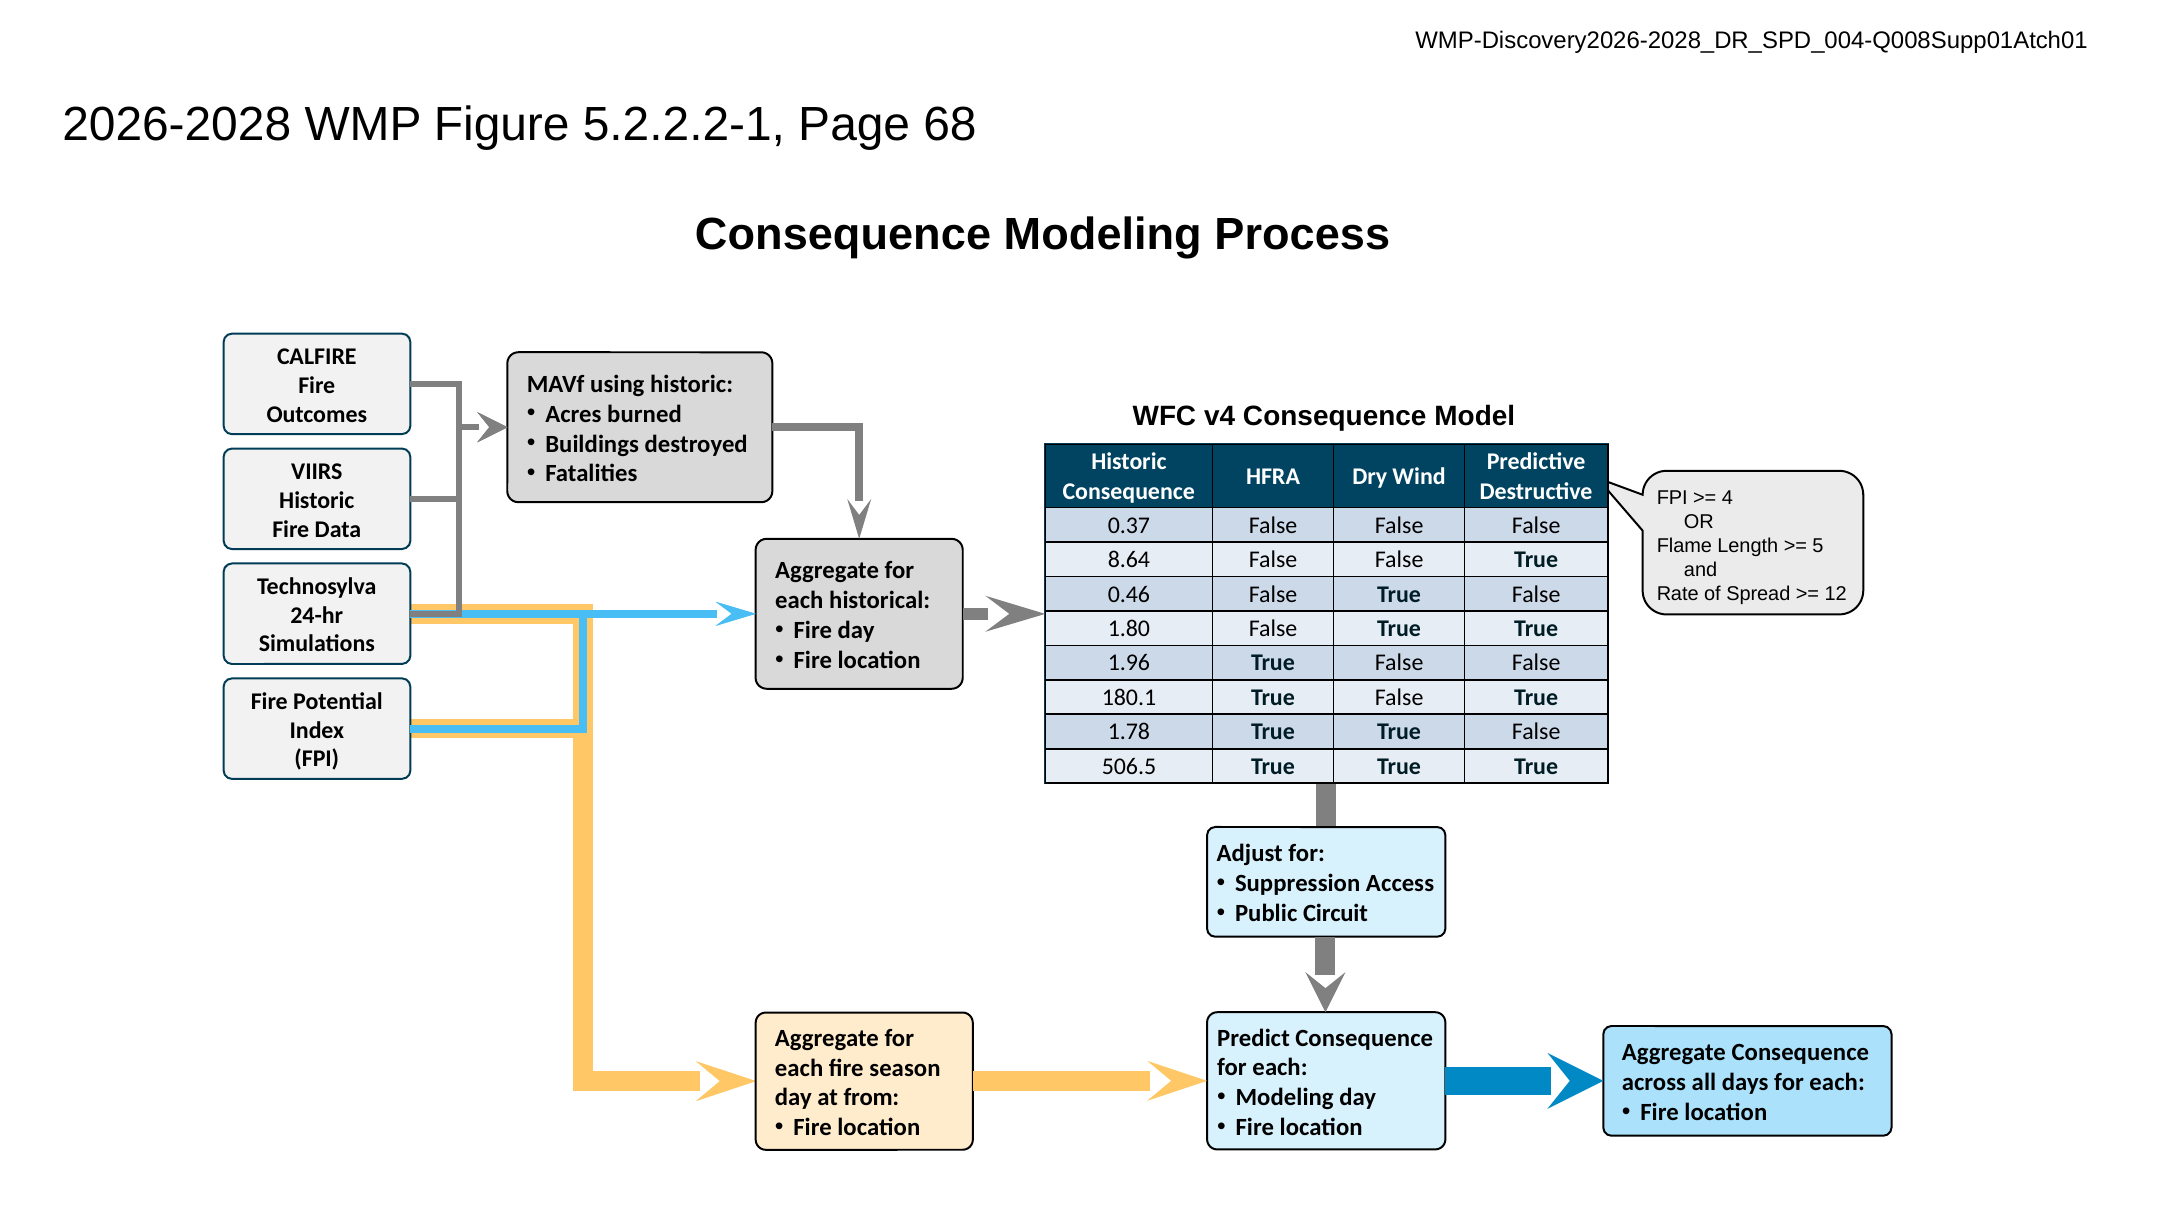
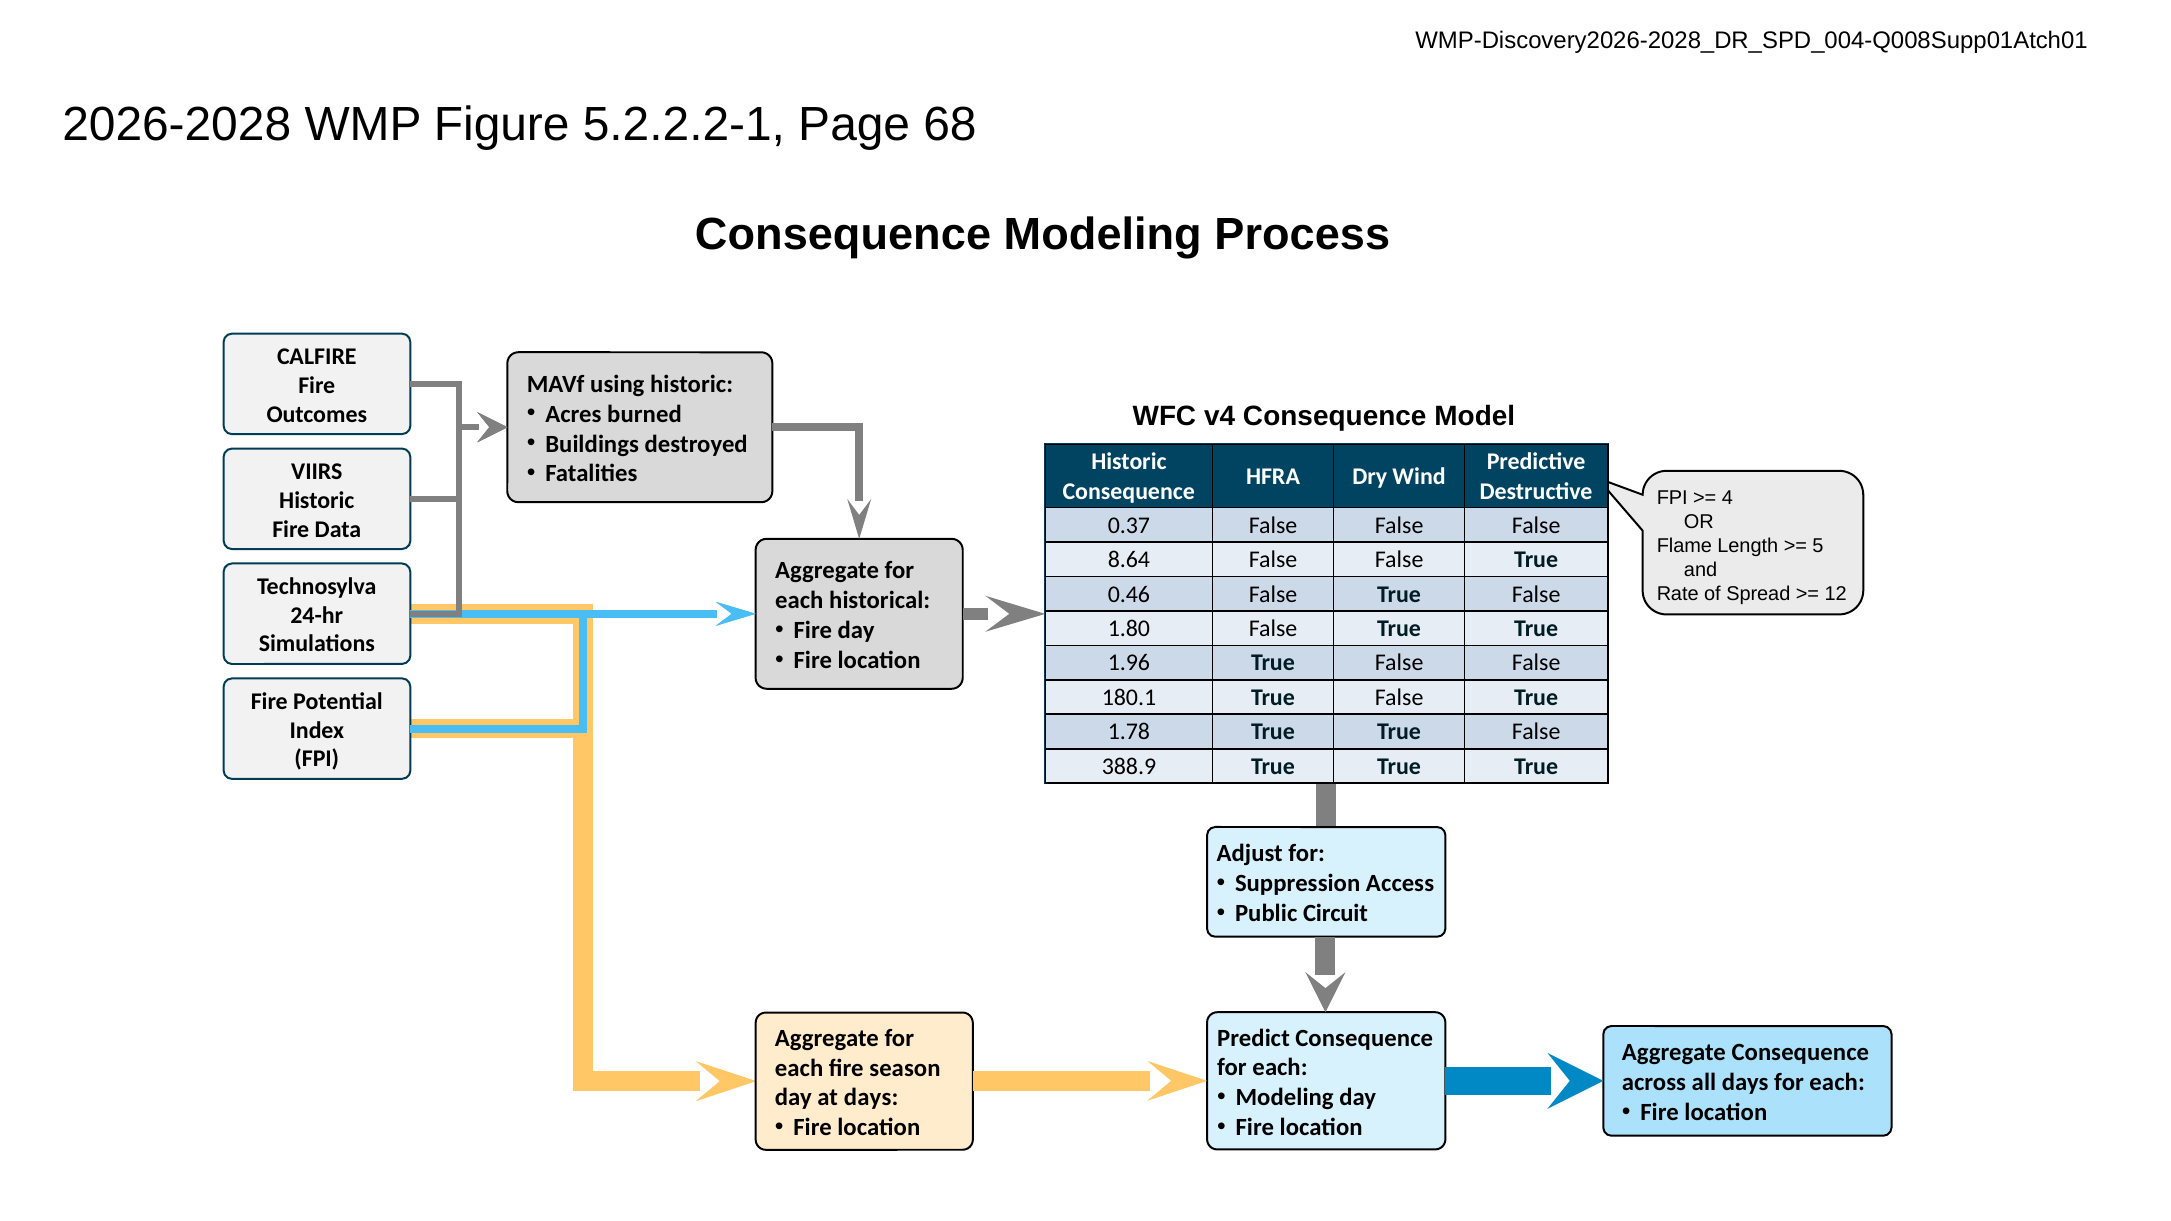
506.5: 506.5 -> 388.9 (1129, 766)
at from: from -> days (871, 1098)
